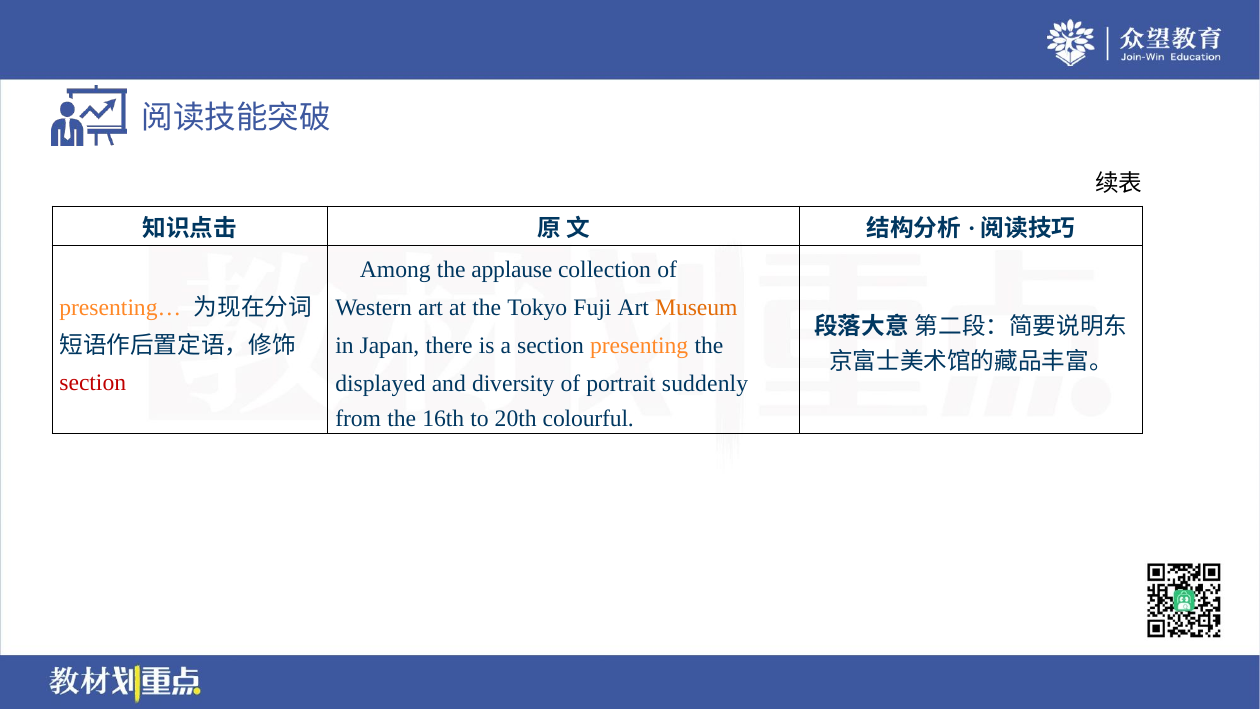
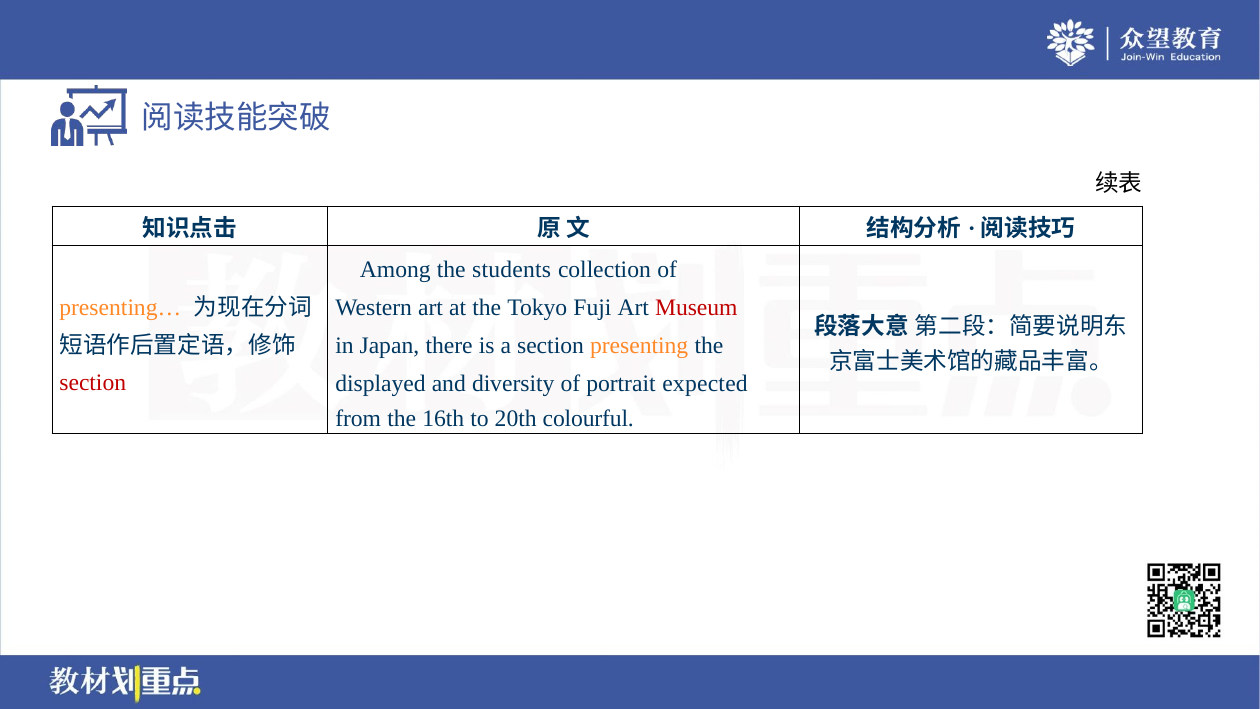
applause: applause -> students (512, 269)
Museum colour: orange -> red (696, 307)
suddenly: suddenly -> expected (705, 383)
